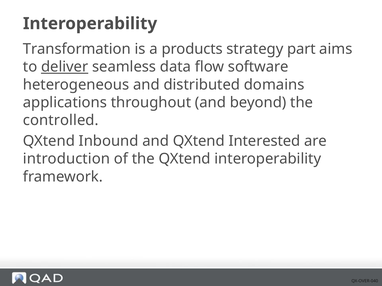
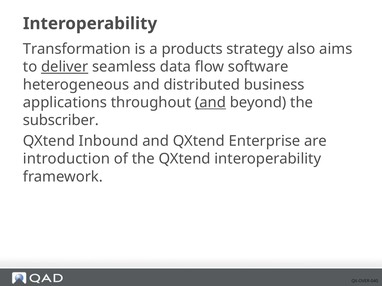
part: part -> also (301, 49)
domains: domains -> business (274, 85)
and underline: none -> present (211, 103)
controlled: controlled -> subscriber (61, 120)
Interested: Interested -> Enterprise (264, 141)
